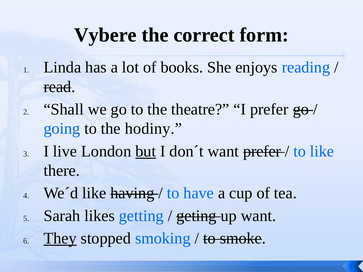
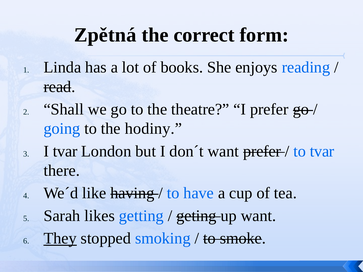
Vybere: Vybere -> Zpětná (105, 35)
I live: live -> tvar (65, 151)
but underline: present -> none (146, 151)
to like: like -> tvar (322, 151)
